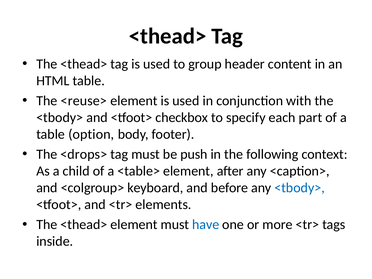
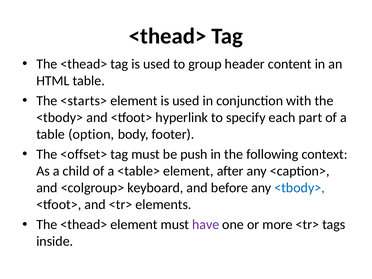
<reuse>: <reuse> -> <starts> (84, 101)
checkbox: checkbox -> hyperlink (182, 117)
<drops>: <drops> -> <offset> (84, 154)
have colour: blue -> purple (206, 225)
